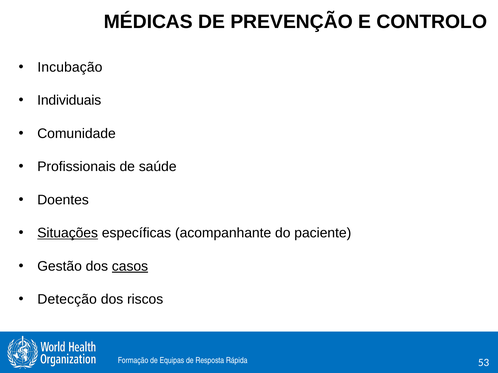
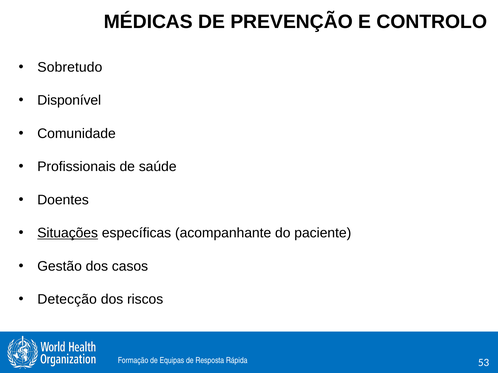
Incubação: Incubação -> Sobretudo (70, 67)
Individuais: Individuais -> Disponível (69, 101)
casos underline: present -> none (130, 267)
